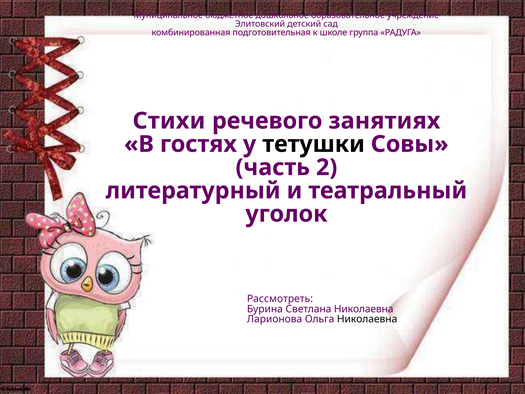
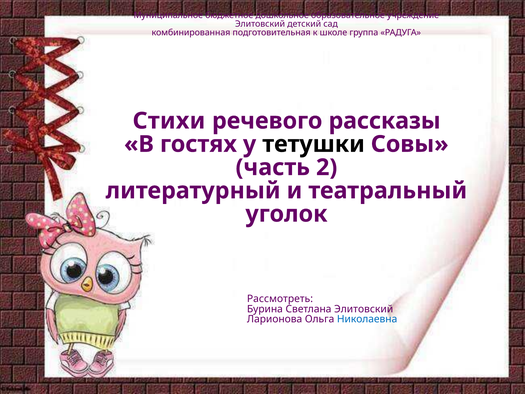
занятиях: занятиях -> рассказы (385, 121)
Светлана Николаевна: Николаевна -> Элитовский (364, 309)
Николаевна colour: black -> blue (367, 319)
